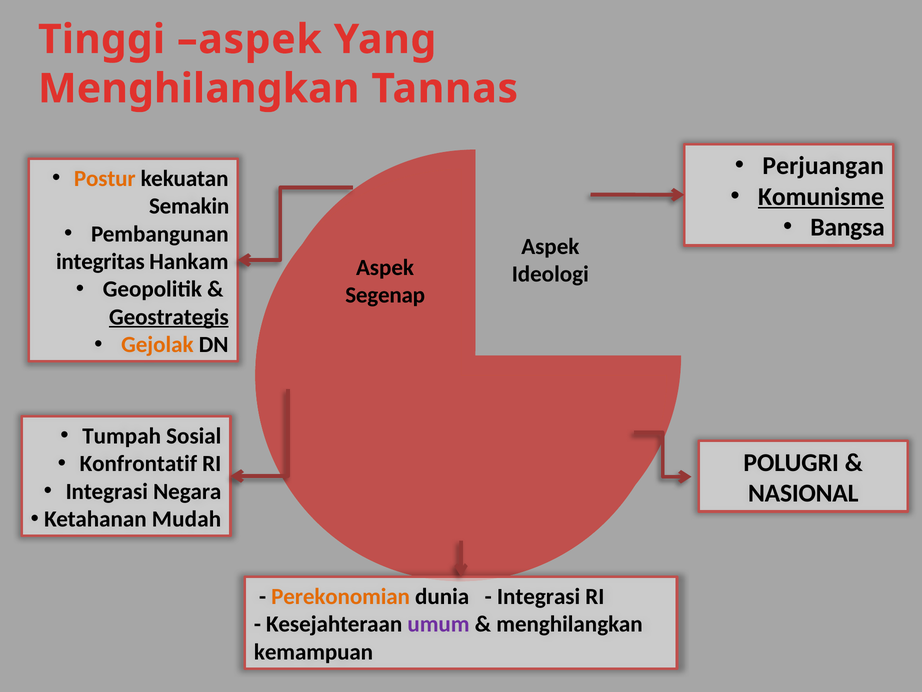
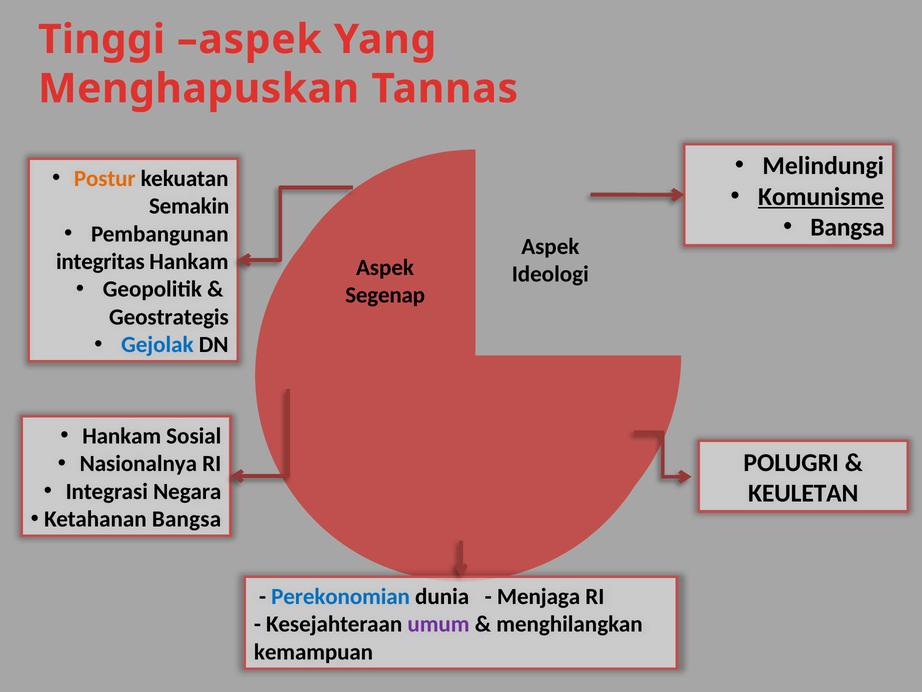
Menghilangkan: Menghilangkan -> Menghapuskan (199, 89)
Perjuangan: Perjuangan -> Melindungi (823, 166)
Geostrategis underline: present -> none (169, 317)
Gejolak colour: orange -> blue (157, 344)
Tumpah: Tumpah -> Hankam (122, 436)
Konfrontatif: Konfrontatif -> Nasionalnya (138, 463)
NASIONAL: NASIONAL -> KEULETAN (803, 493)
Ketahanan Mudah: Mudah -> Bangsa (187, 519)
Perekonomian colour: orange -> blue (341, 596)
Integrasi: Integrasi -> Menjaga (539, 596)
